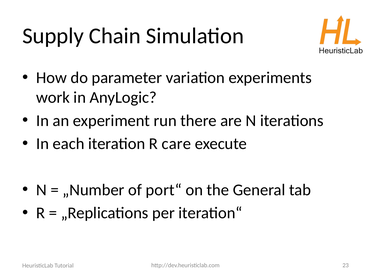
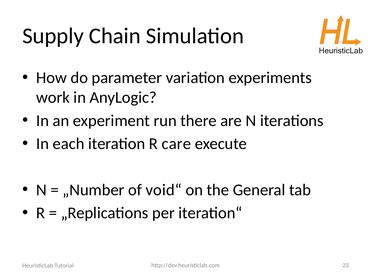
port“: port“ -> void“ (164, 190)
